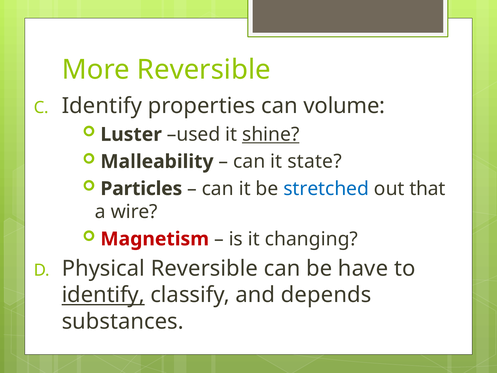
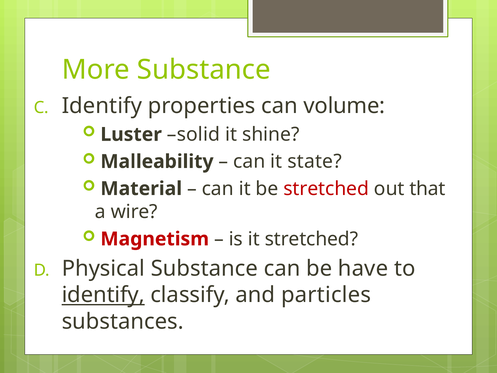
More Reversible: Reversible -> Substance (204, 70)
used: used -> solid (193, 134)
shine underline: present -> none (271, 134)
Particles: Particles -> Material (141, 189)
stretched colour: blue -> red (326, 189)
it changing: changing -> stretched (311, 239)
Physical Reversible: Reversible -> Substance (204, 268)
depends: depends -> particles (326, 295)
